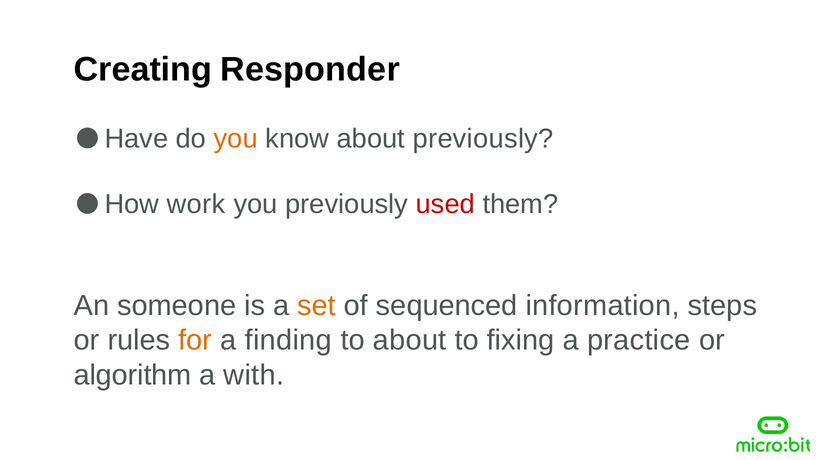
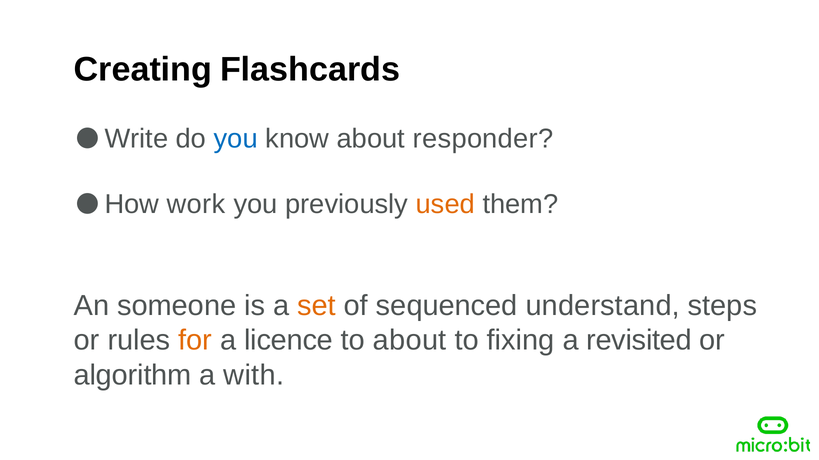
Responder: Responder -> Flashcards (310, 70)
Have: Have -> Write (136, 139)
you colour: orange -> blue (236, 139)
about previously: previously -> responder (483, 139)
used colour: red -> orange (445, 205)
information: information -> understand (603, 306)
finding: finding -> licence (289, 341)
practice: practice -> revisited (639, 341)
